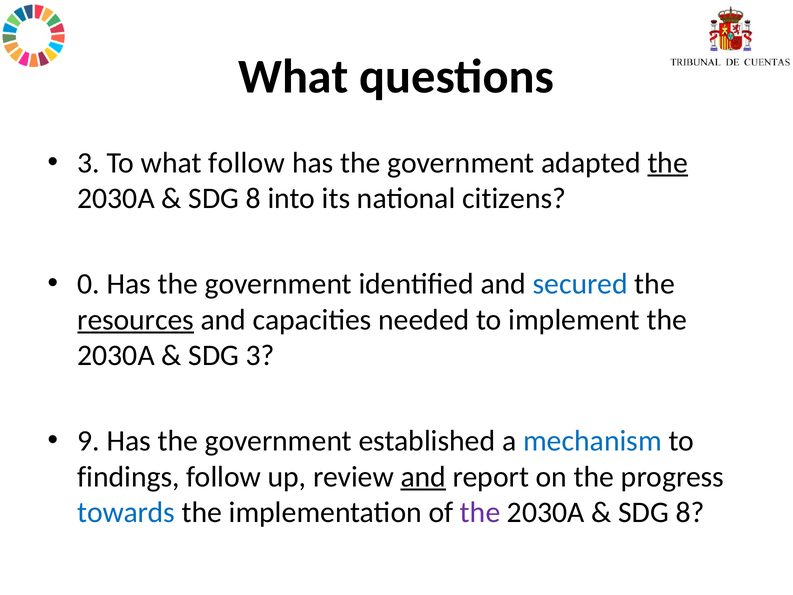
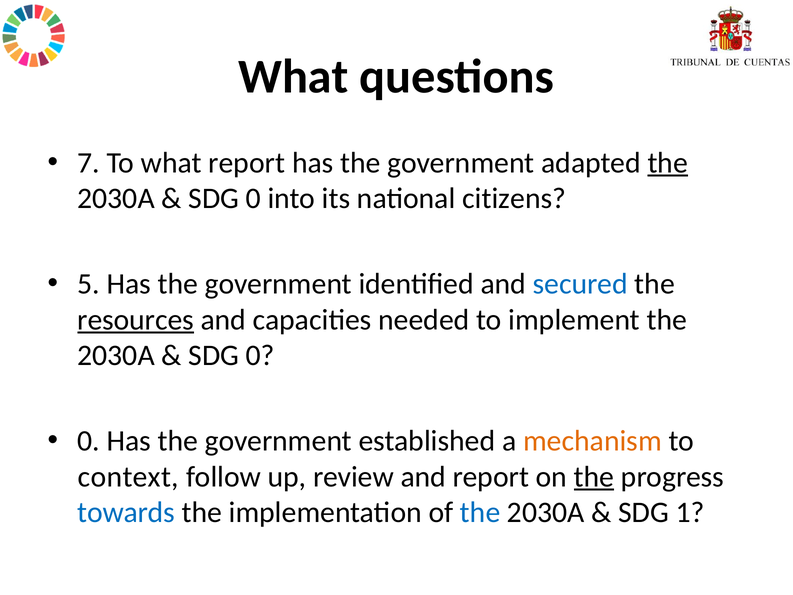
3: 3 -> 7 (89, 163)
what follow: follow -> report (247, 163)
8: 8 -> 0 (253, 198)
0: 0 -> 5 (89, 284)
3: 3 -> 0 (260, 355)
9: 9 -> 0 (89, 441)
mechanism colour: blue -> orange (592, 441)
findings: findings -> context (128, 477)
and underline: present -> none (423, 477)
the underline: none -> present (594, 477)
the colour: purple -> blue (480, 512)
8: 8 -> 1 (690, 512)
